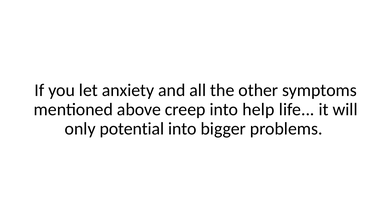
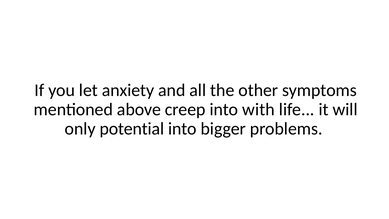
help: help -> with (258, 109)
